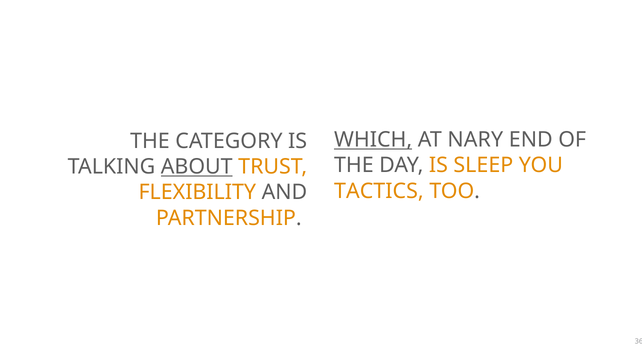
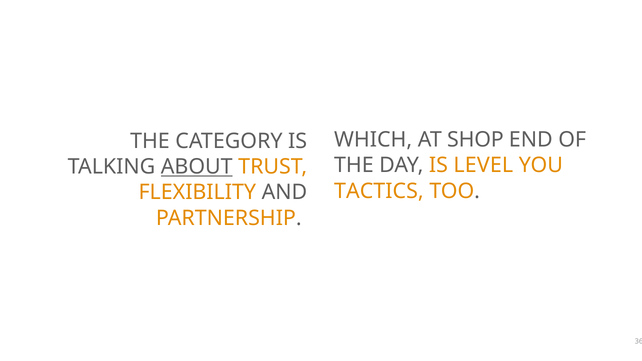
WHICH underline: present -> none (373, 140)
NARY: NARY -> SHOP (475, 140)
SLEEP: SLEEP -> LEVEL (483, 165)
